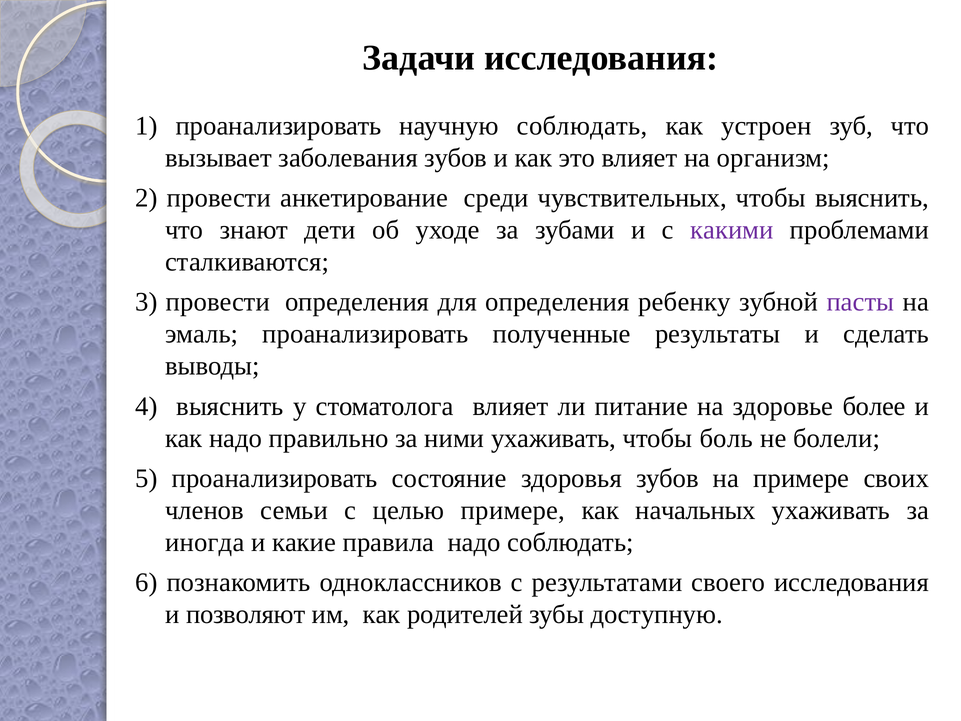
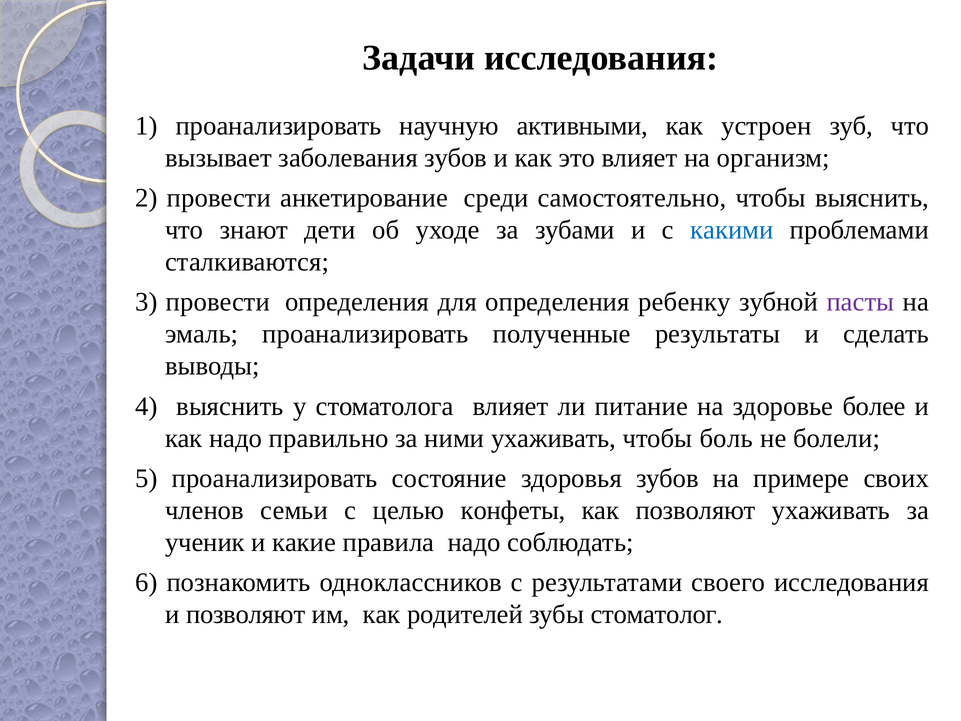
научную соблюдать: соблюдать -> активными (582, 126)
чувствительных: чувствительных -> самостоятельно (632, 198)
какими colour: purple -> blue (732, 230)
целью примере: примере -> конфеты (513, 510)
как начальных: начальных -> позволяют (696, 510)
иногда: иногда -> ученик (205, 542)
доступную: доступную -> стоматолог (657, 614)
